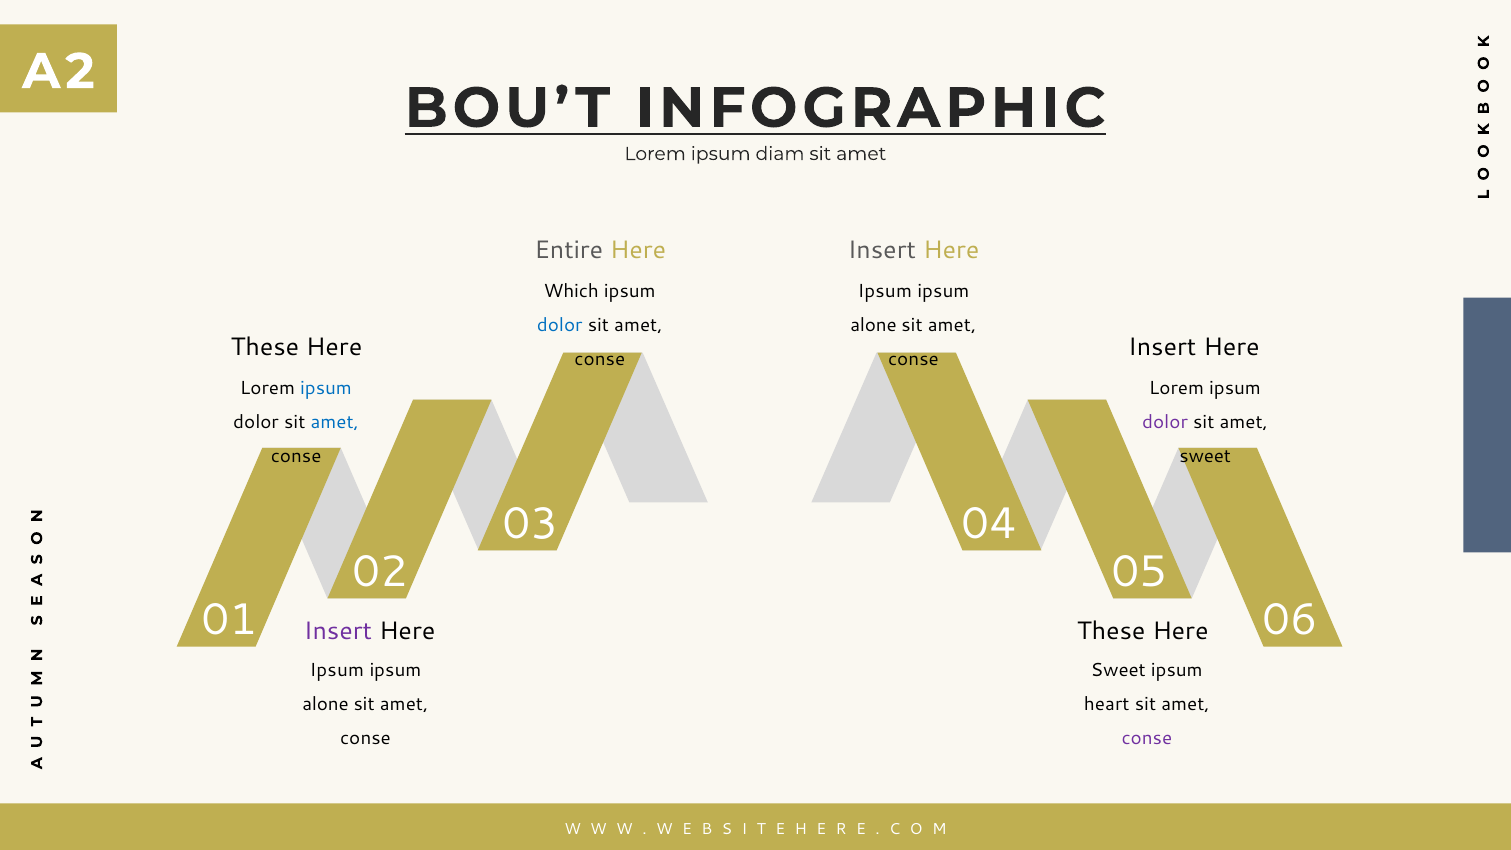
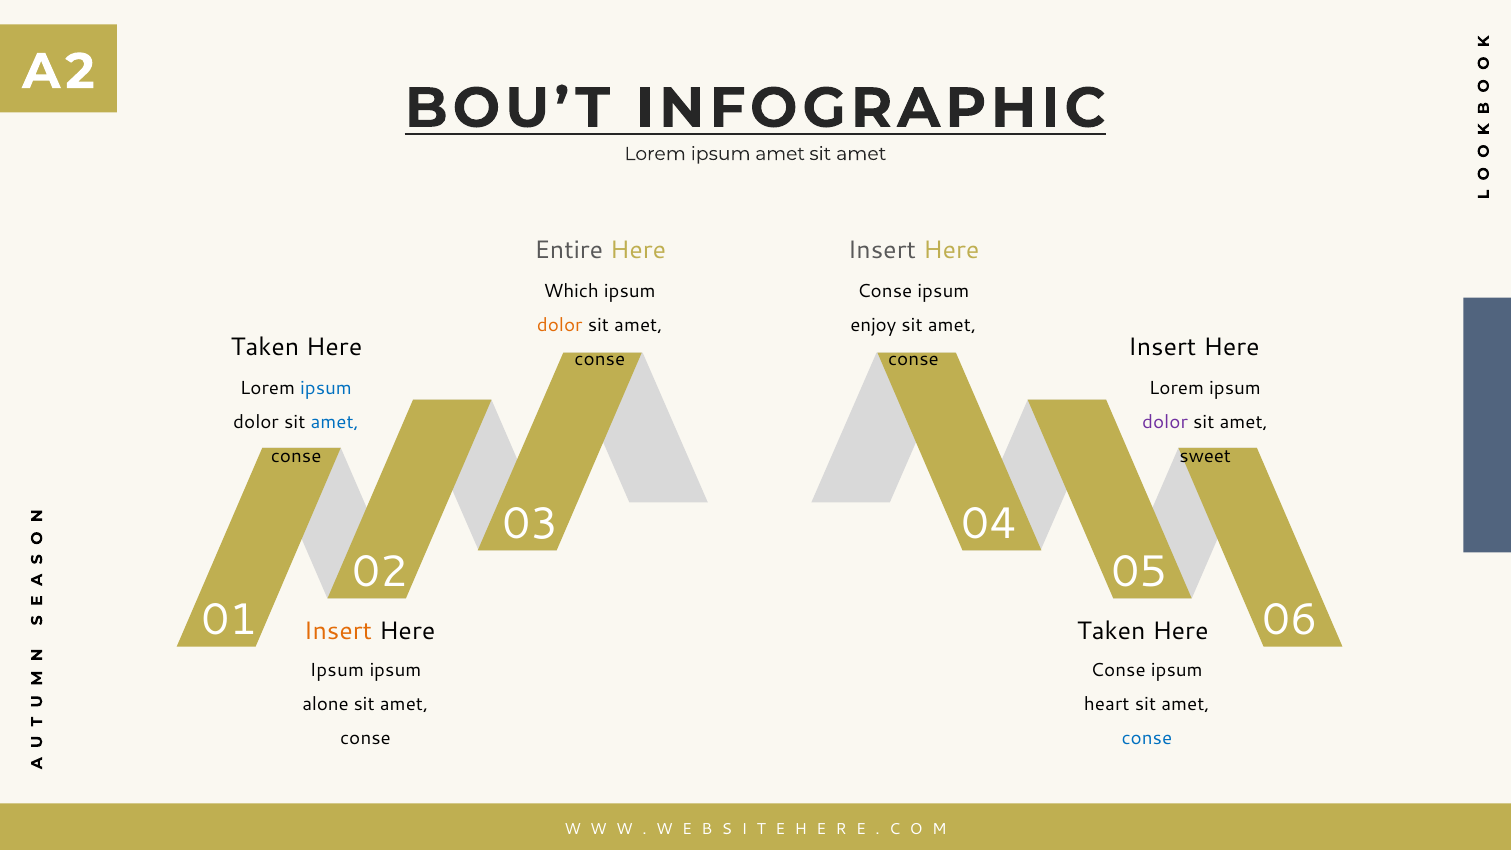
ipsum diam: diam -> amet (780, 154)
Ipsum: Ipsum -> Conse (885, 292)
dolor colour: blue -> orange (560, 326)
alone: alone -> enjoy (873, 326)
These: These -> Taken (265, 347)
Insert colour: purple -> orange (338, 631)
These: These -> Taken (1111, 631)
Sweet: Sweet -> Conse (1118, 670)
conse colour: purple -> blue (1147, 738)
